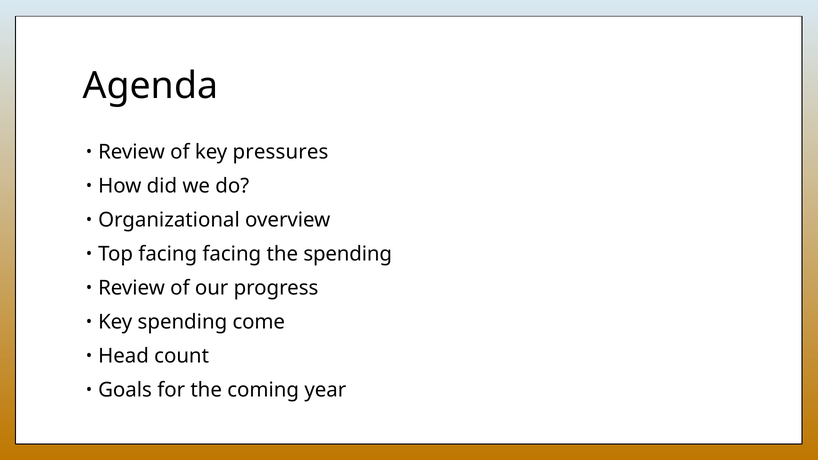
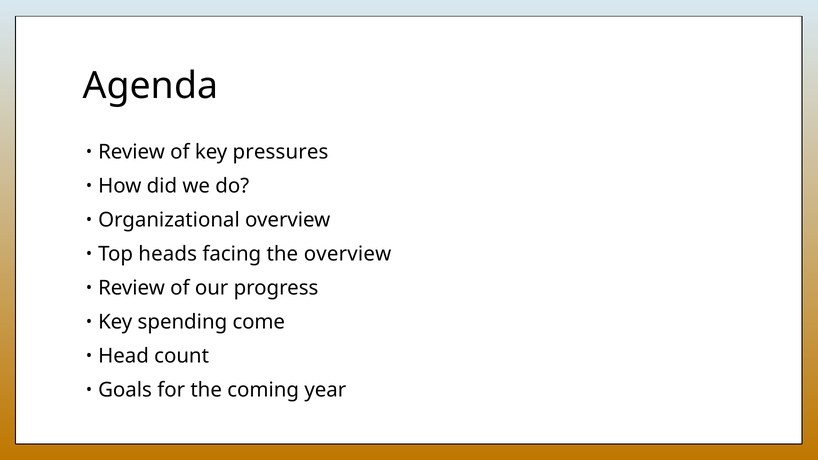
Top facing: facing -> heads (168, 254)
the spending: spending -> overview (348, 254)
